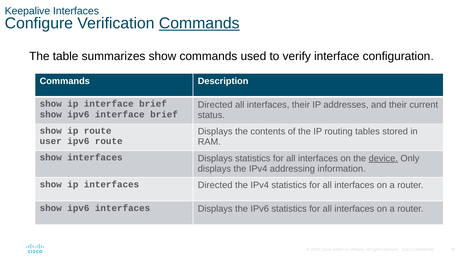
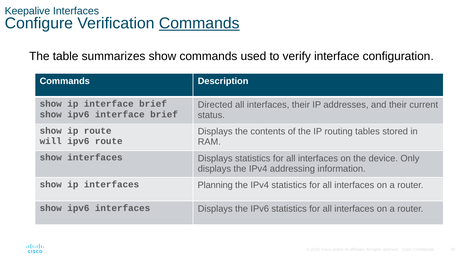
user: user -> will (51, 141)
device underline: present -> none (383, 158)
interfaces Directed: Directed -> Planning (215, 185)
